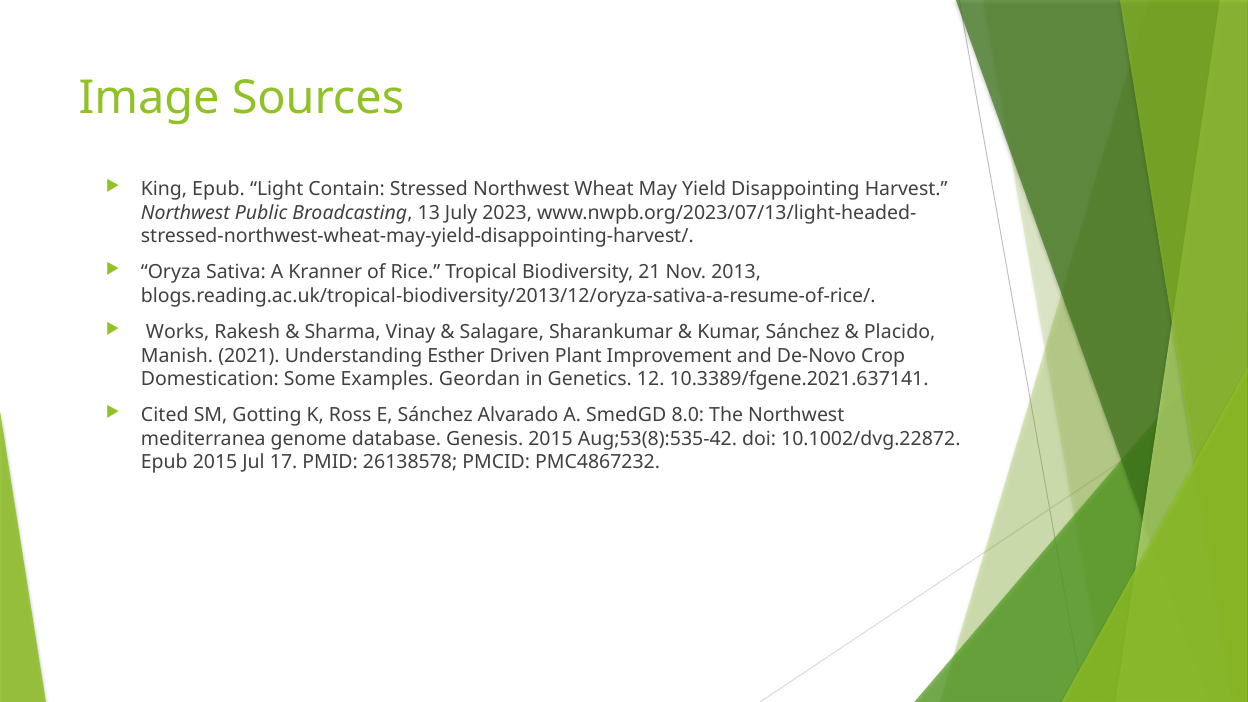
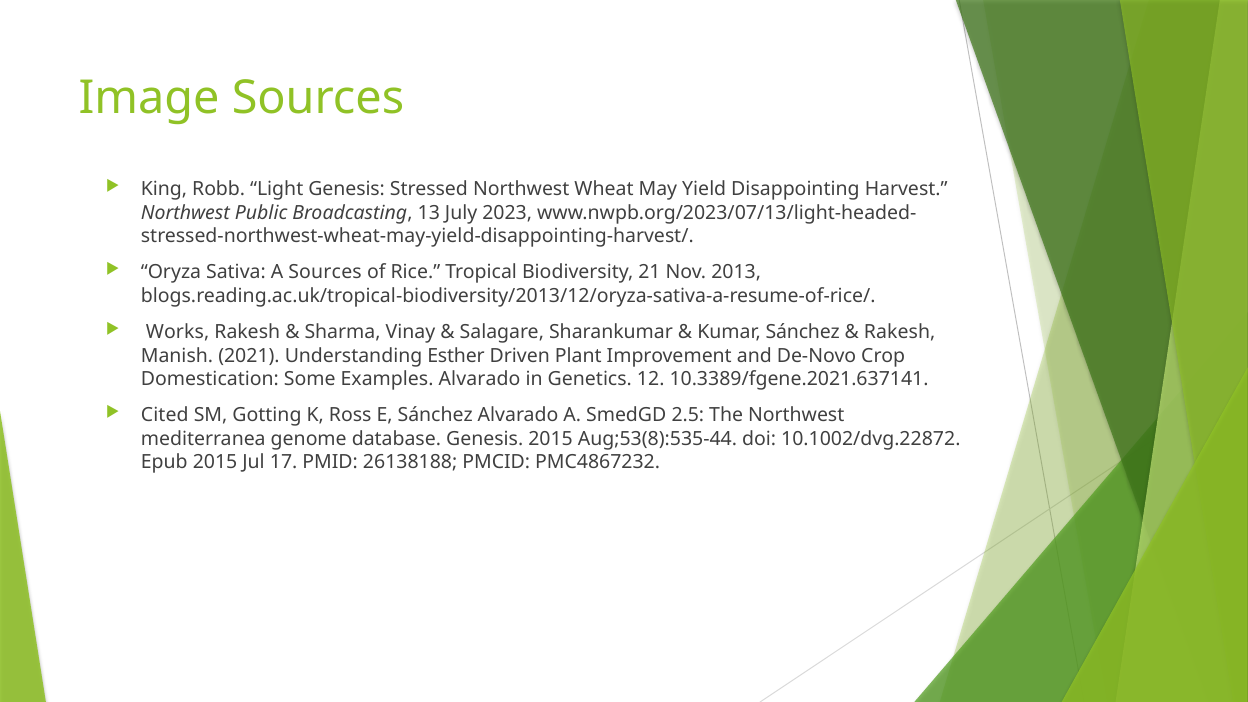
King Epub: Epub -> Robb (219, 189)
Light Contain: Contain -> Genesis (347, 189)
A Kranner: Kranner -> Sources (325, 272)
Placido: Placido -> Rakesh (900, 332)
Examples Geordan: Geordan -> Alvarado (480, 379)
8.0: 8.0 -> 2.5 (688, 416)
Aug;53(8):535-42: Aug;53(8):535-42 -> Aug;53(8):535-44 (657, 439)
26138578: 26138578 -> 26138188 (410, 462)
